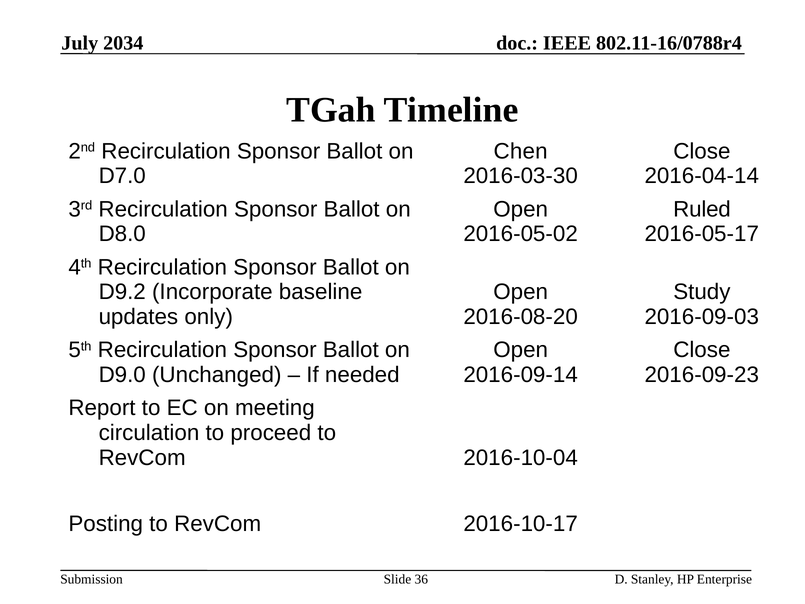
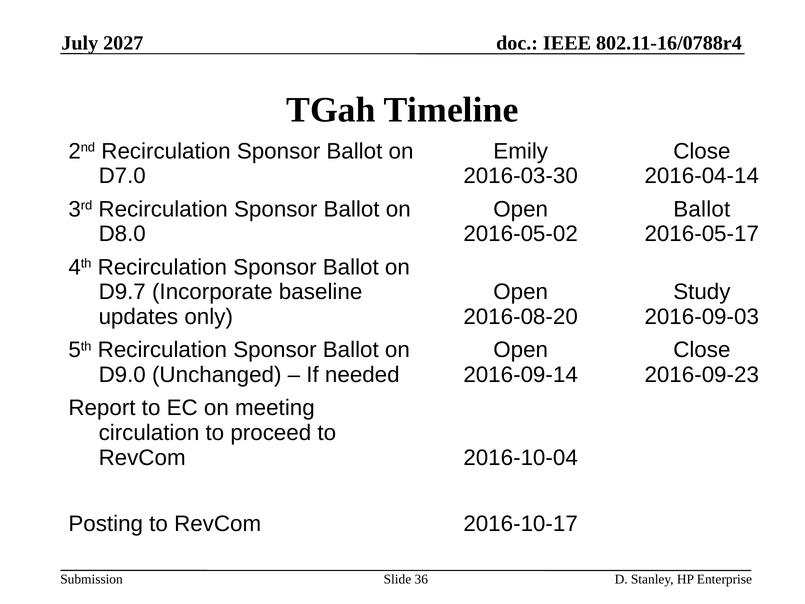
2034: 2034 -> 2027 (123, 43)
Chen: Chen -> Emily (521, 151)
Ruled: Ruled -> Ballot (702, 209)
D9.2: D9.2 -> D9.7 (122, 292)
